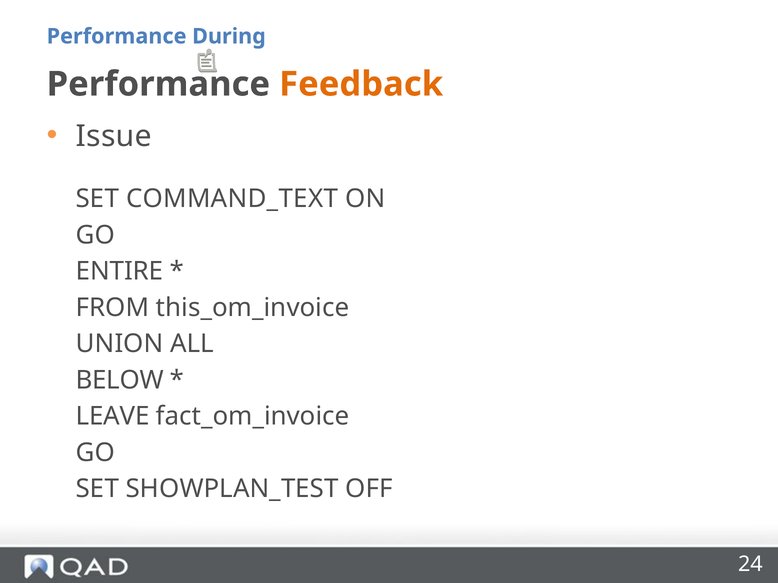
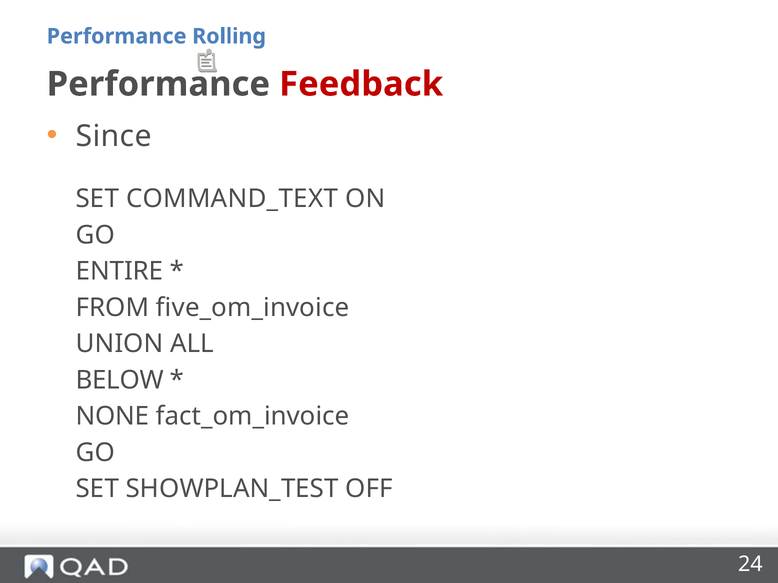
During: During -> Rolling (229, 36)
Feedback colour: orange -> red (361, 84)
Issue: Issue -> Since (114, 136)
this_om_invoice: this_om_invoice -> five_om_invoice (253, 308)
LEAVE: LEAVE -> NONE (113, 417)
